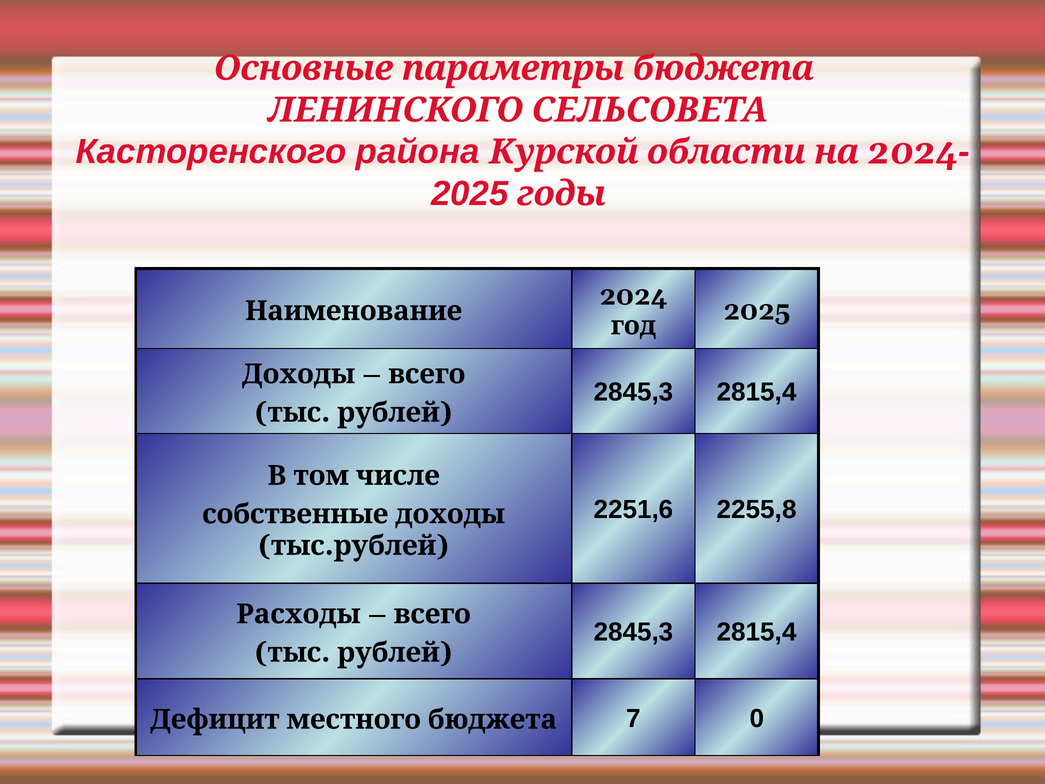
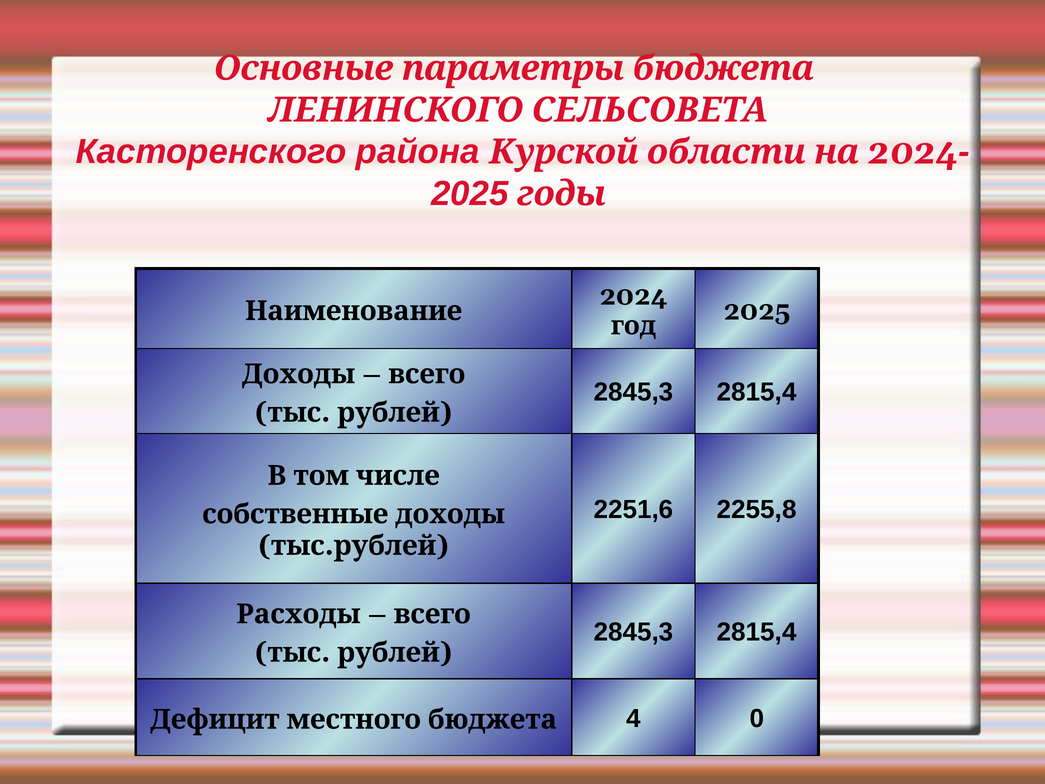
7: 7 -> 4 (634, 718)
